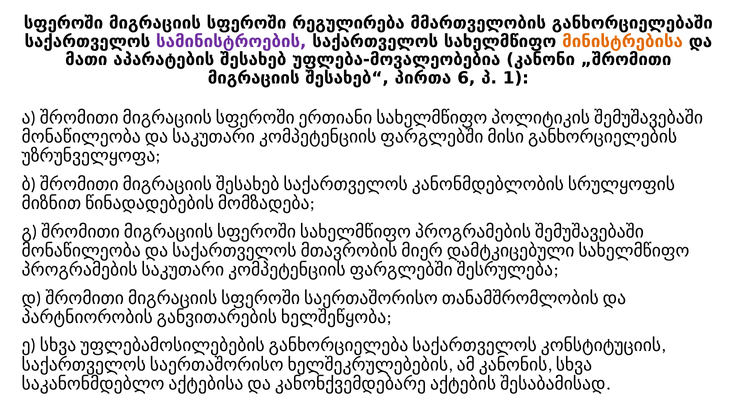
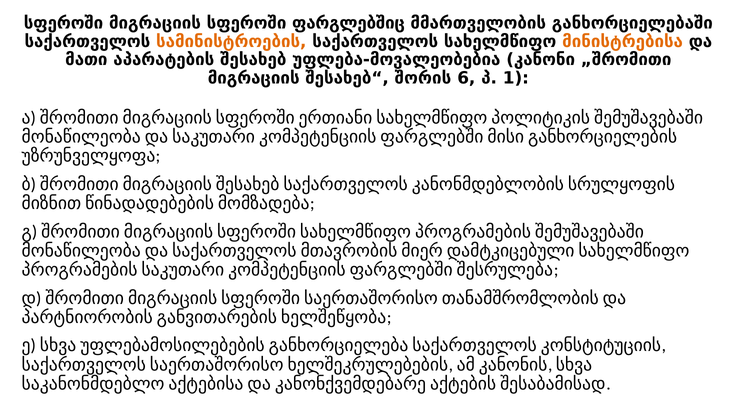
რეგულირება: რეგულირება -> ფარგლებშიც (349, 23)
სამინისტროების colour: purple -> orange (231, 41)
პირთა: პირთა -> შორის (423, 78)
